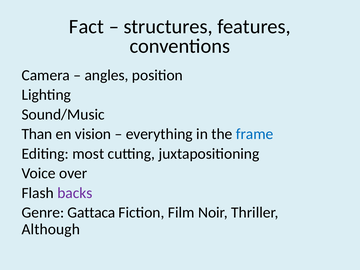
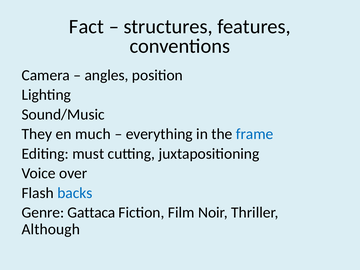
Than: Than -> They (37, 134)
vision: vision -> much (93, 134)
most: most -> must (88, 154)
backs colour: purple -> blue (75, 193)
